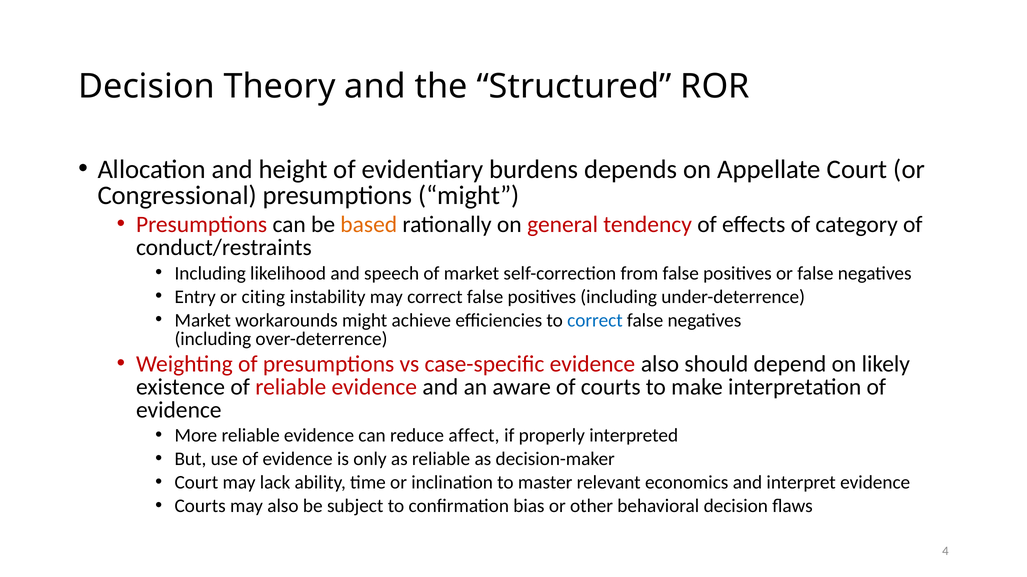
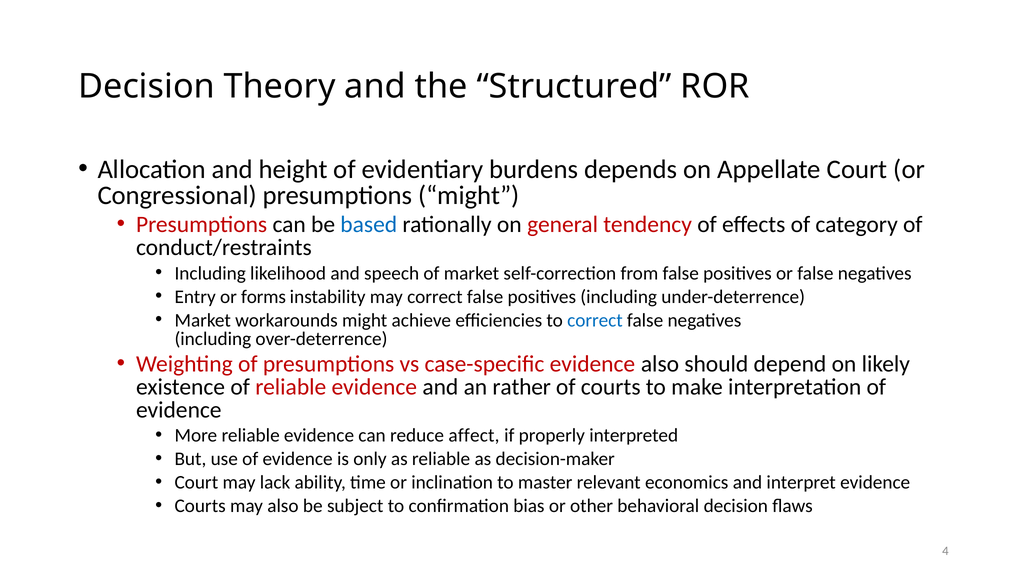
based colour: orange -> blue (369, 225)
citing: citing -> forms (264, 297)
aware: aware -> rather (522, 388)
